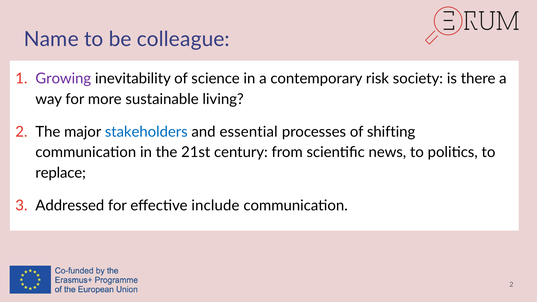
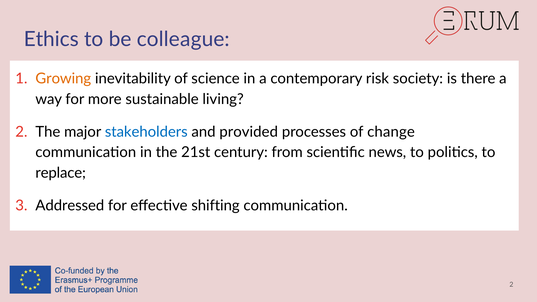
Name: Name -> Ethics (51, 39)
Growing colour: purple -> orange (63, 79)
essential: essential -> provided (249, 132)
shifting: shifting -> change (391, 132)
include: include -> shifting (216, 205)
